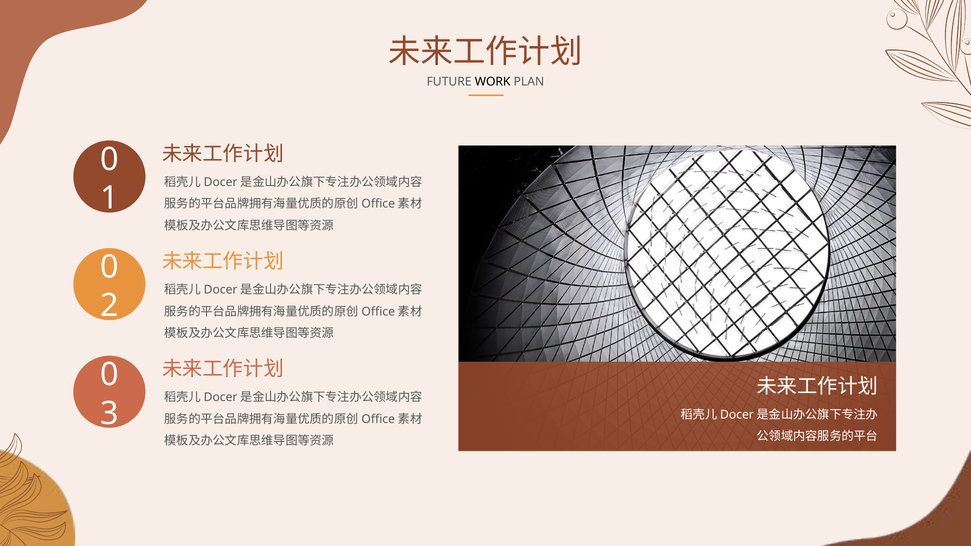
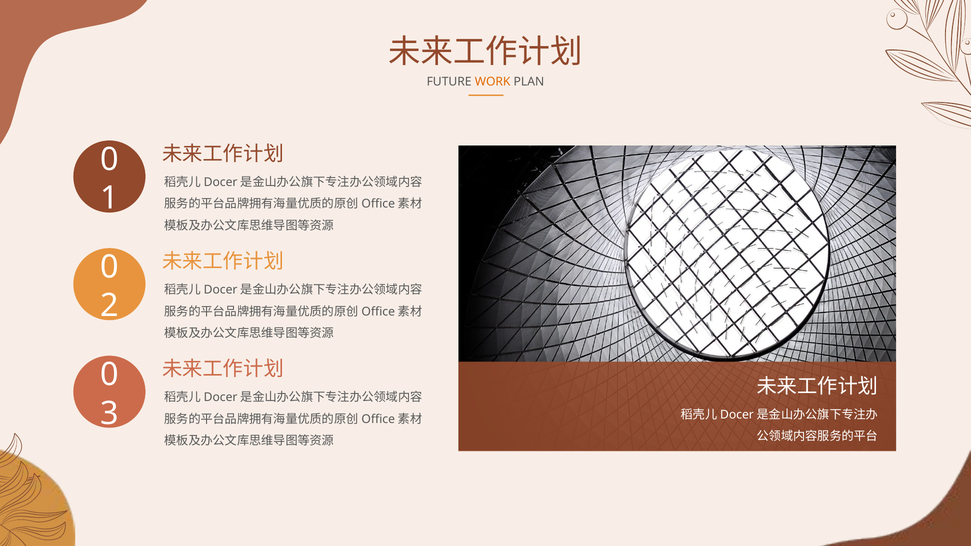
WORK colour: black -> orange (493, 82)
